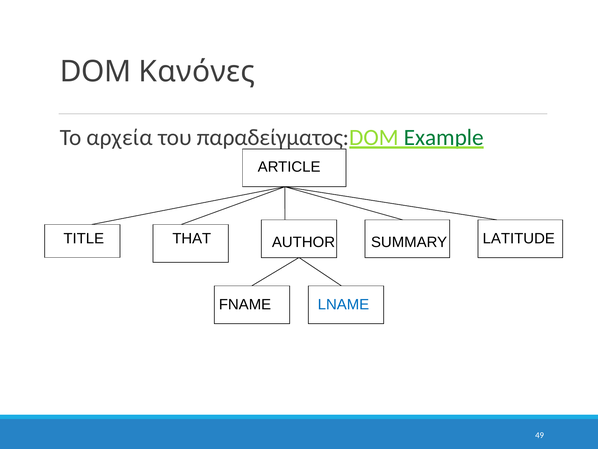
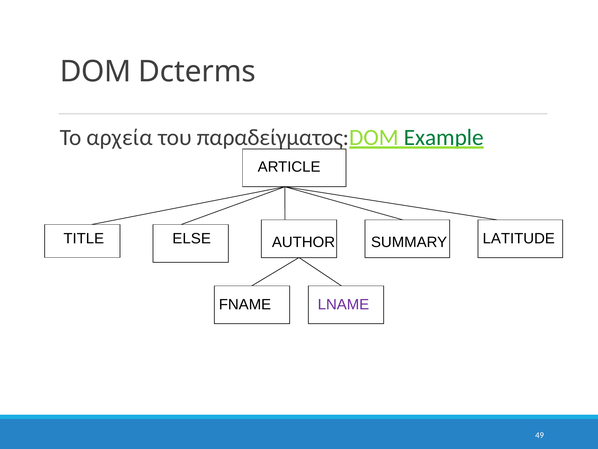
Κανόνες: Κανόνες -> Dcterms (197, 71)
THAT: THAT -> ELSE (192, 238)
LNAME colour: blue -> purple (343, 304)
